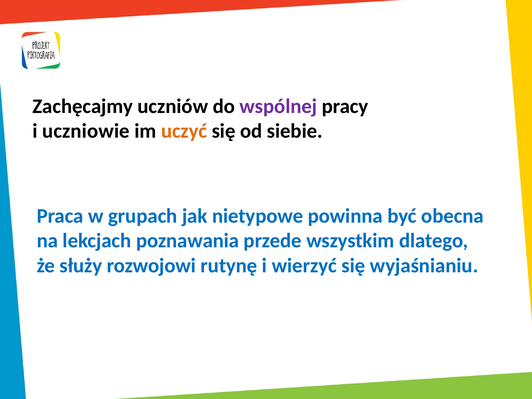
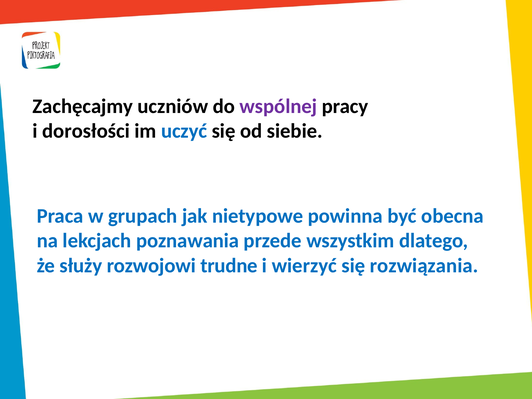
uczniowie: uczniowie -> dorosłości (86, 131)
uczyć colour: orange -> blue (184, 131)
rutynę: rutynę -> trudne (229, 266)
wyjaśnianiu: wyjaśnianiu -> rozwiązania (424, 266)
